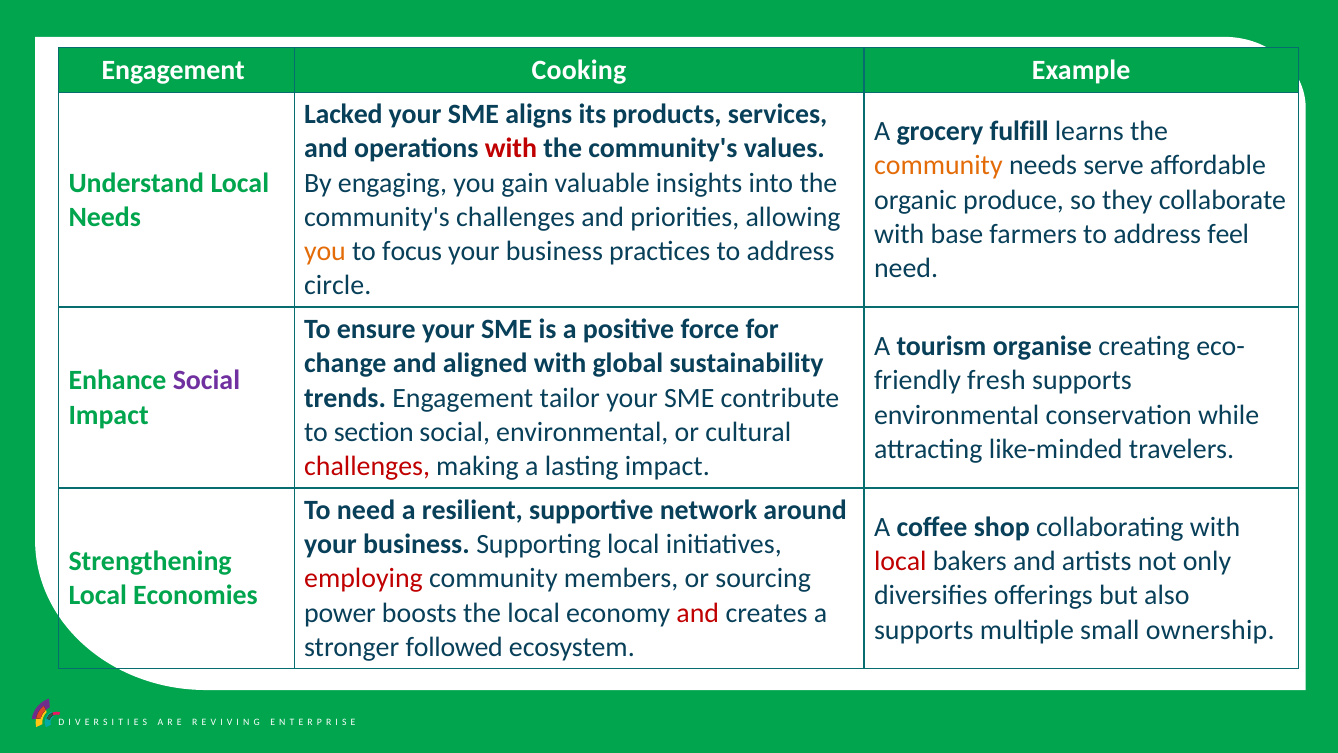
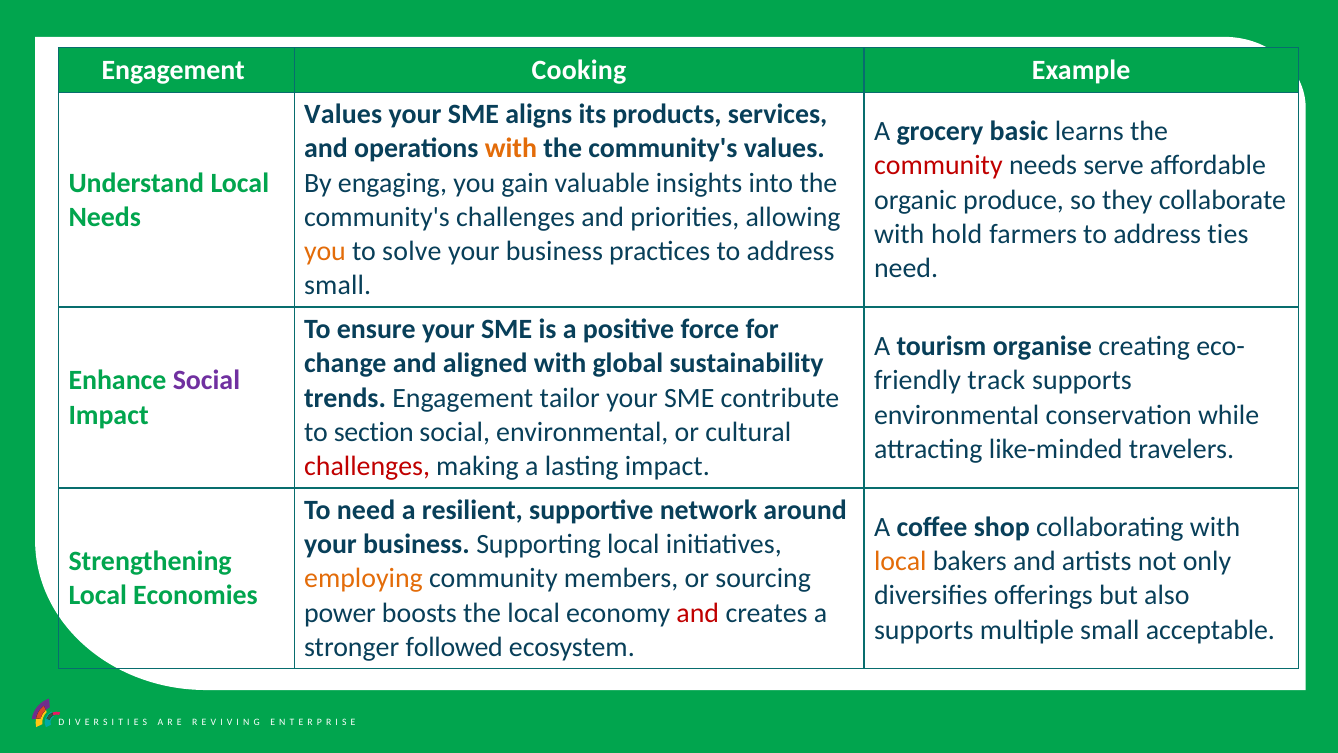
Lacked: Lacked -> Values (343, 114)
fulfill: fulfill -> basic (1019, 132)
with colour: red -> orange (511, 149)
community colour: orange -> red (938, 166)
base: base -> hold (957, 234)
feel: feel -> ties (1228, 234)
focus: focus -> solve (412, 251)
circle: circle -> small (338, 285)
fresh: fresh -> track (996, 381)
local colour: red -> orange (900, 561)
employing colour: red -> orange (363, 578)
ownership: ownership -> acceptable (1210, 630)
